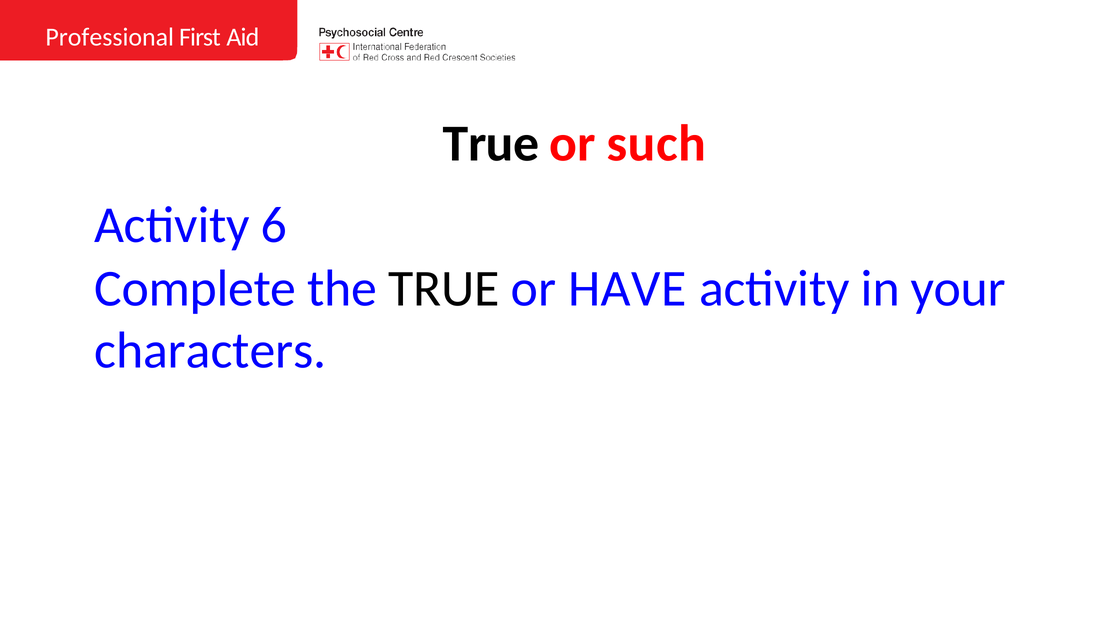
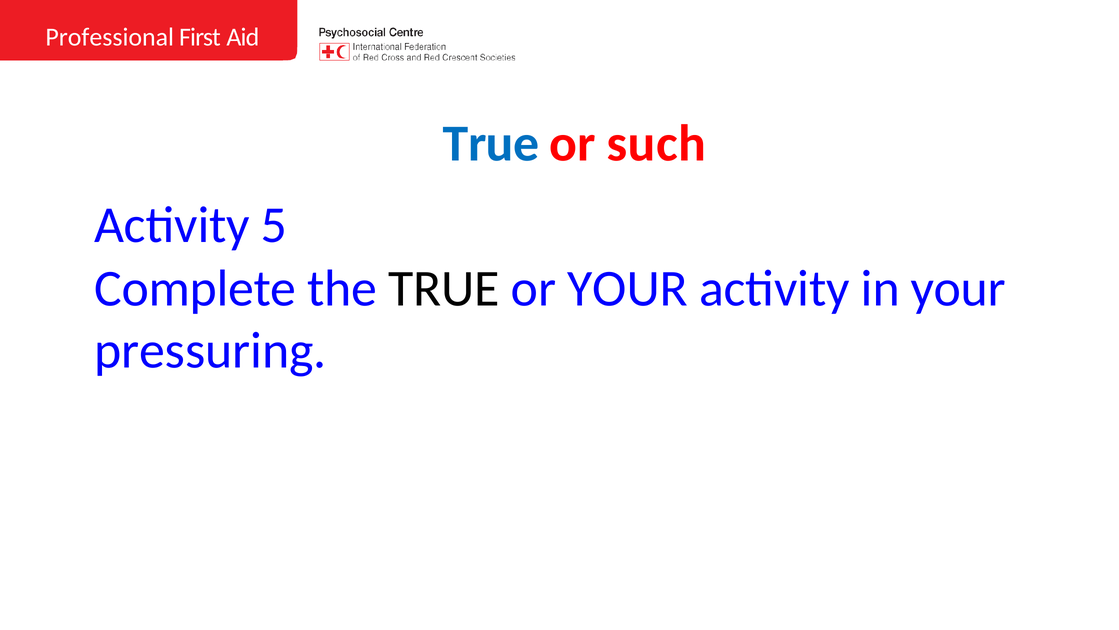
True colour: black -> blue (491, 144)
6: 6 -> 5 (274, 225)
or HAVE: HAVE -> YOUR (628, 289)
characters: characters -> pressuring (210, 351)
